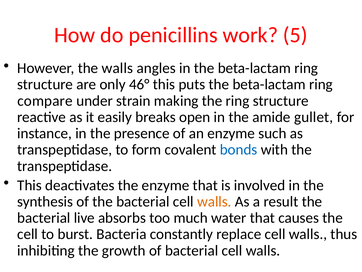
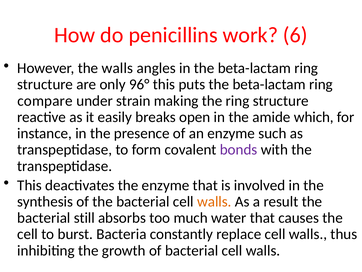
5: 5 -> 6 (295, 35)
46°: 46° -> 96° (139, 84)
gullet: gullet -> which (314, 117)
bonds colour: blue -> purple (239, 149)
live: live -> still (84, 218)
